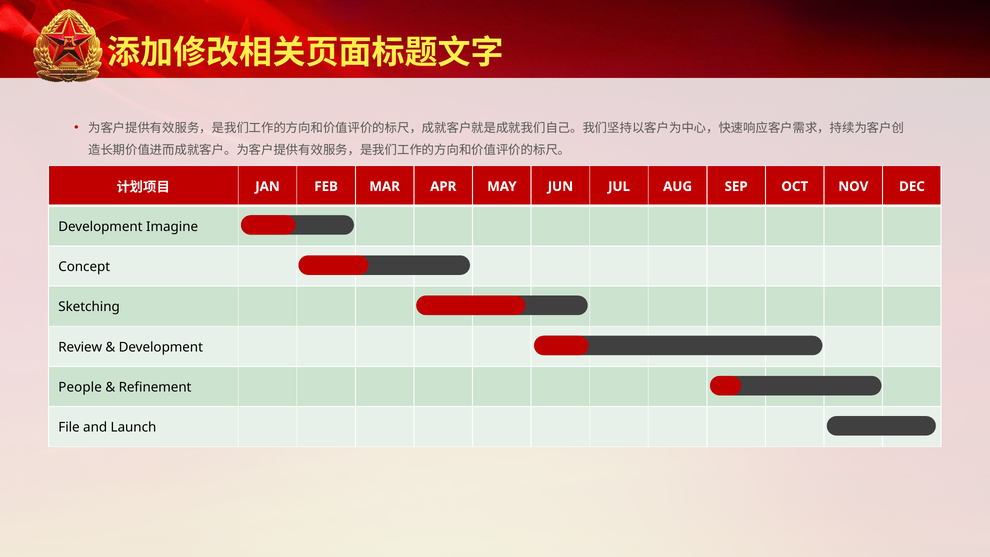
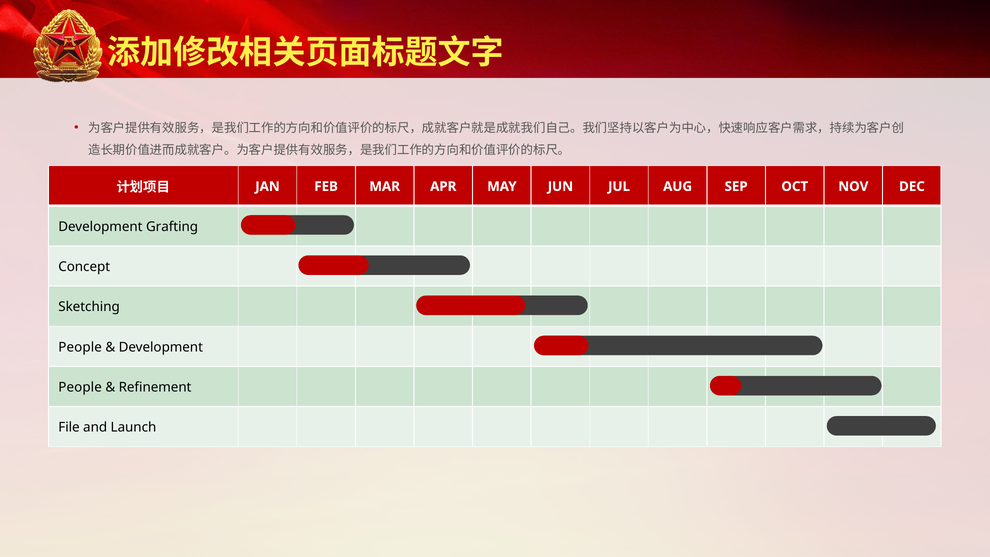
Imagine: Imagine -> Grafting (172, 227)
Review: Review -> People (80, 347)
